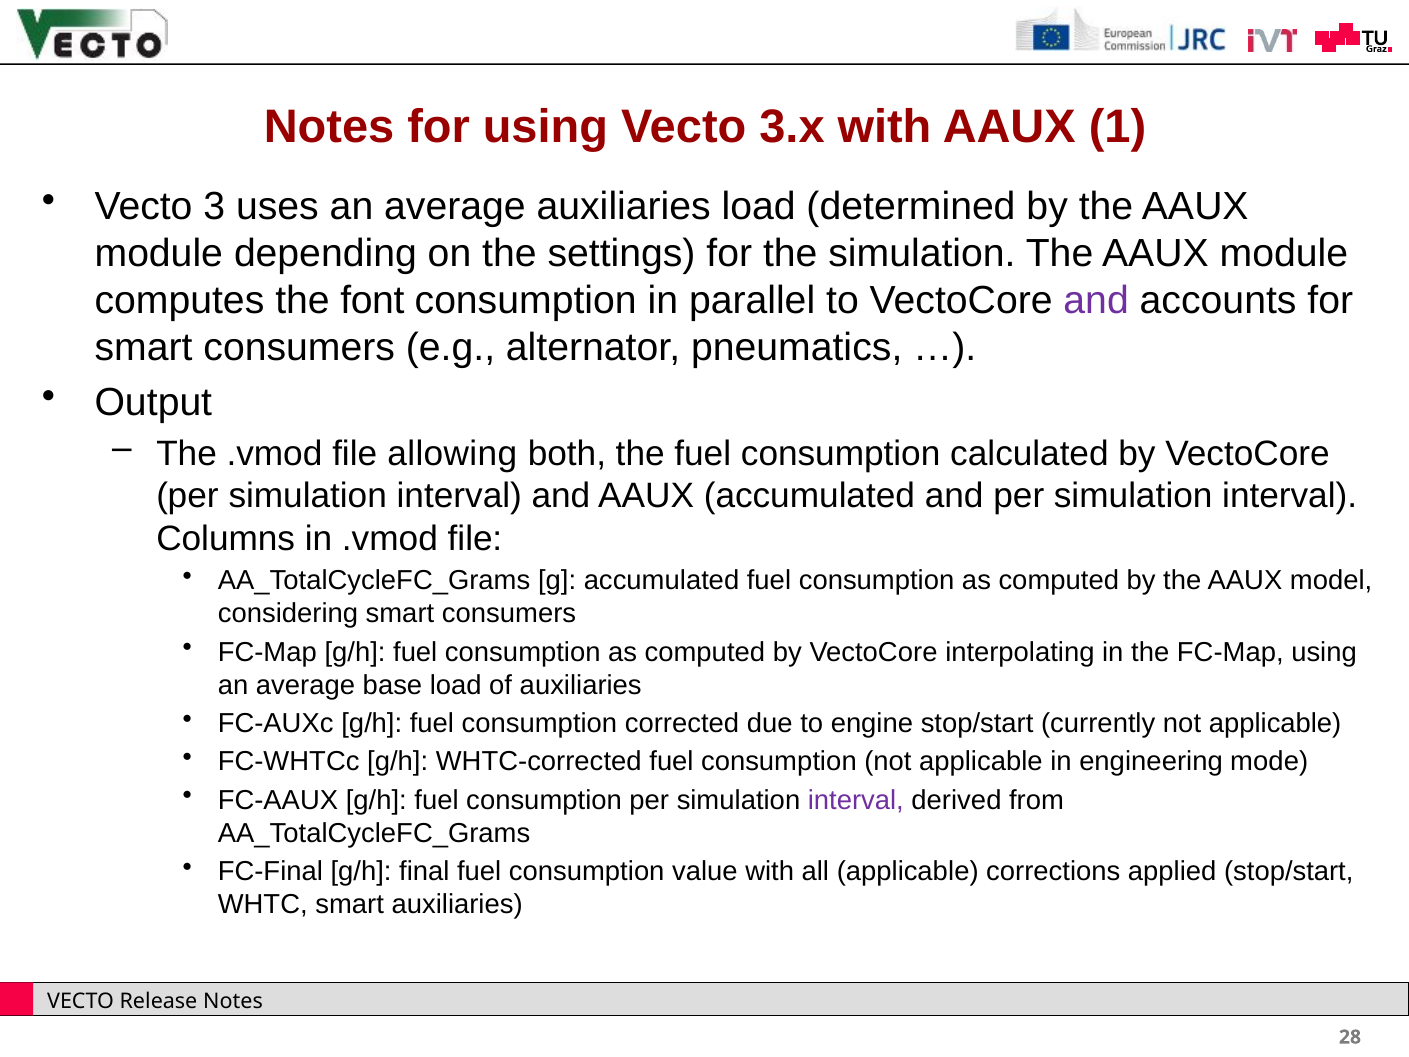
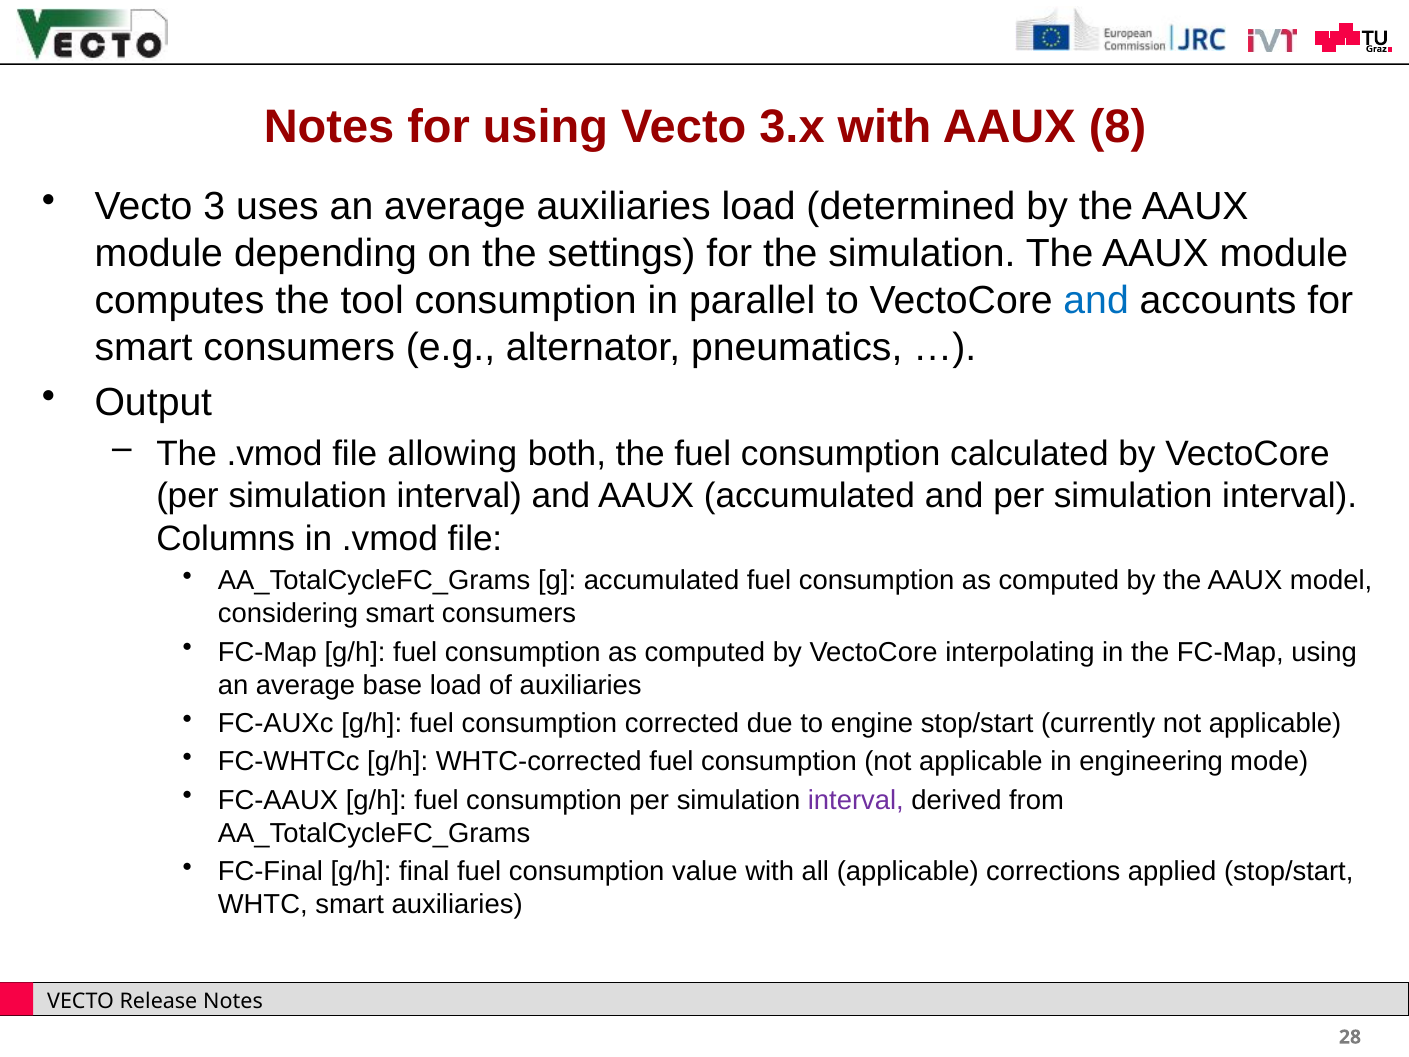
1: 1 -> 8 (1118, 127)
font: font -> tool (372, 301)
and colour: purple -> blue (1096, 301)
